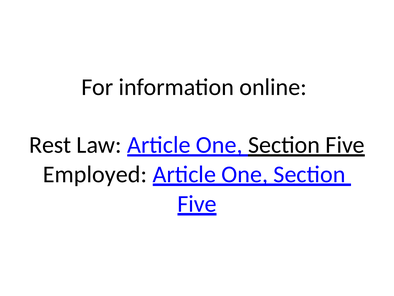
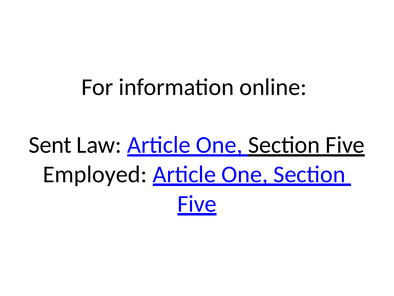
Rest: Rest -> Sent (50, 145)
